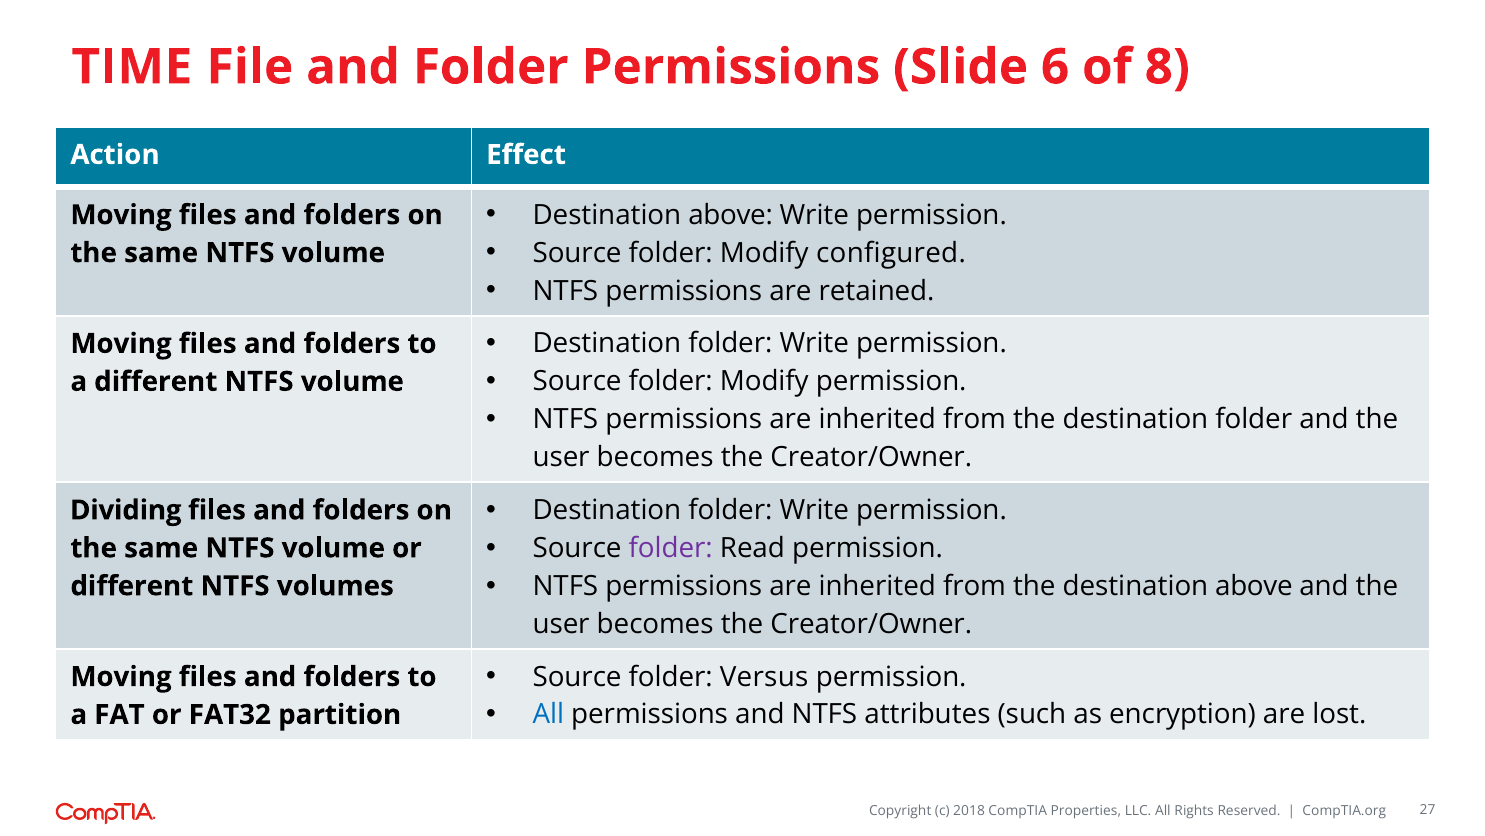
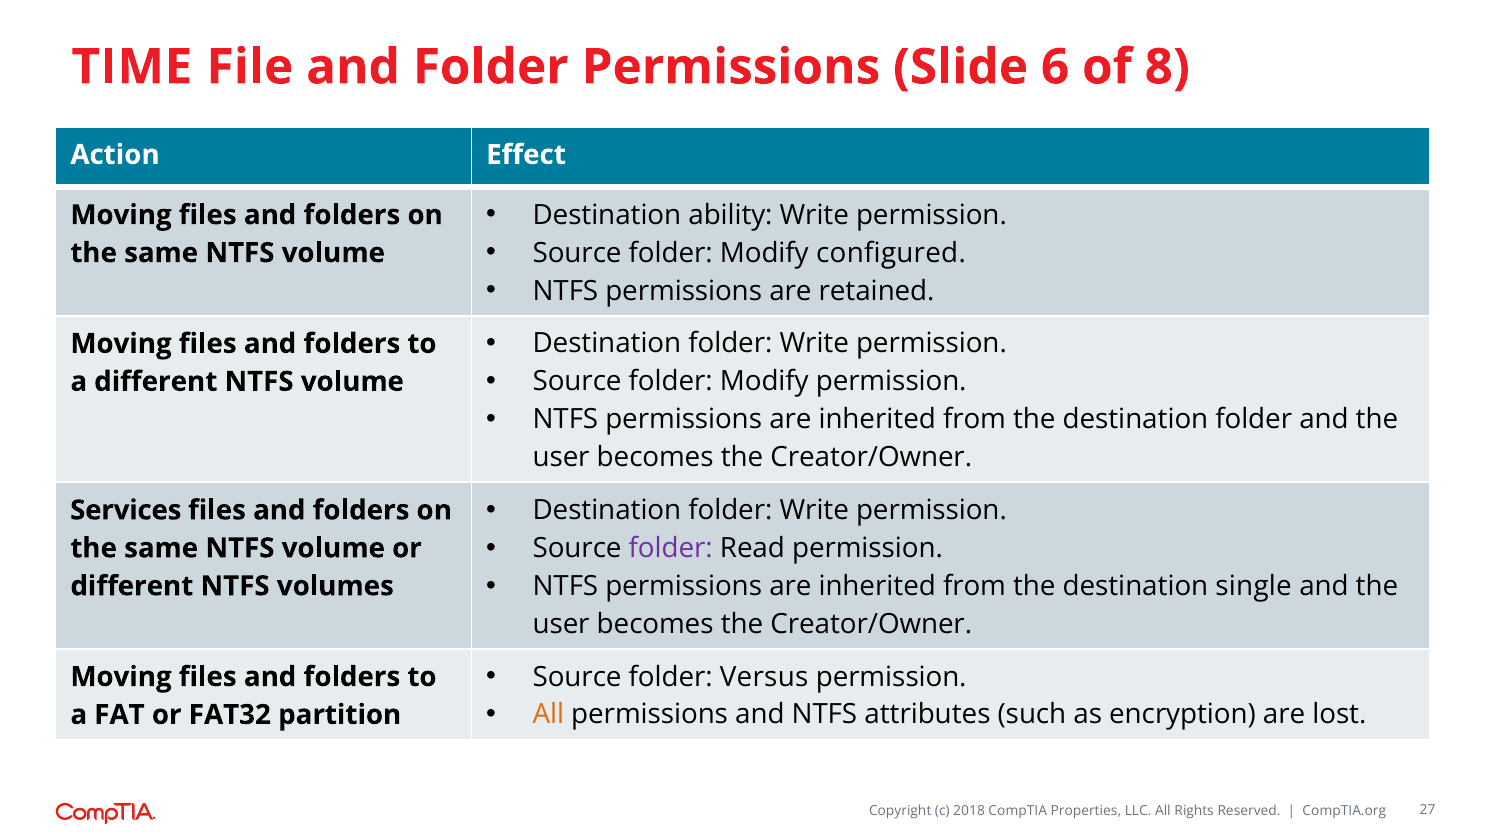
above: above -> ability (730, 215)
Dividing: Dividing -> Services (126, 510)
the destination above: above -> single (1254, 586)
All colour: blue -> orange (548, 714)
